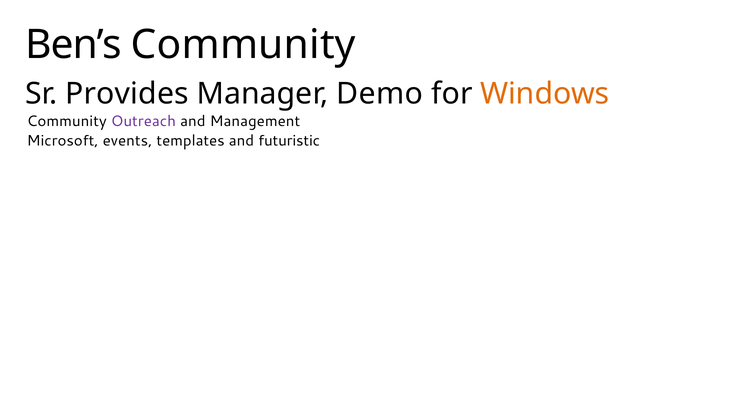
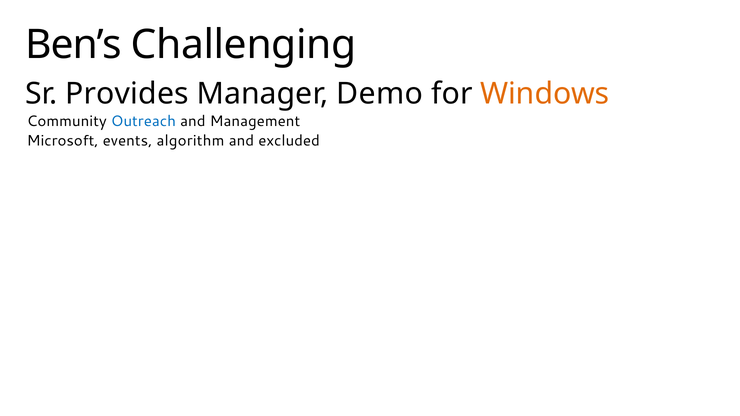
Ben’s Community: Community -> Challenging (244, 45)
Outreach colour: purple -> blue (143, 121)
templates: templates -> algorithm (190, 141)
futuristic: futuristic -> excluded (289, 141)
